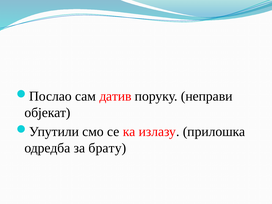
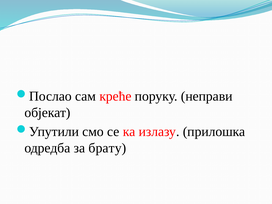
датив: датив -> креће (115, 96)
